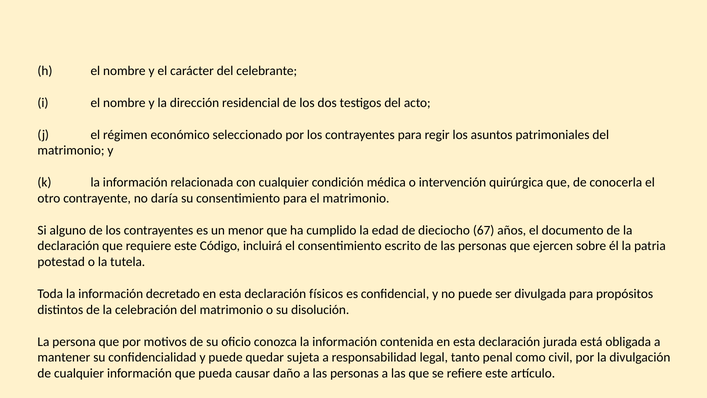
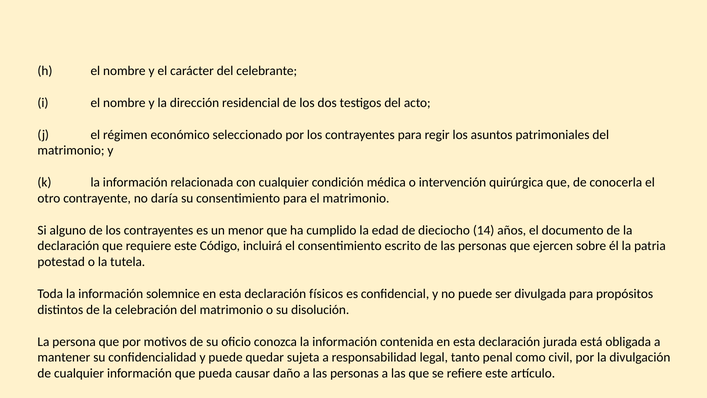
67: 67 -> 14 (484, 230)
decretado: decretado -> solemnice (173, 294)
